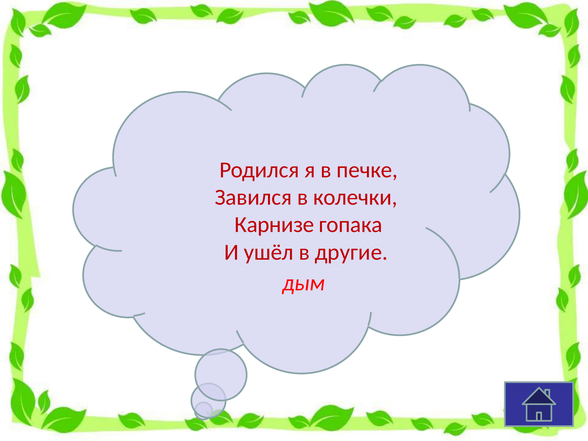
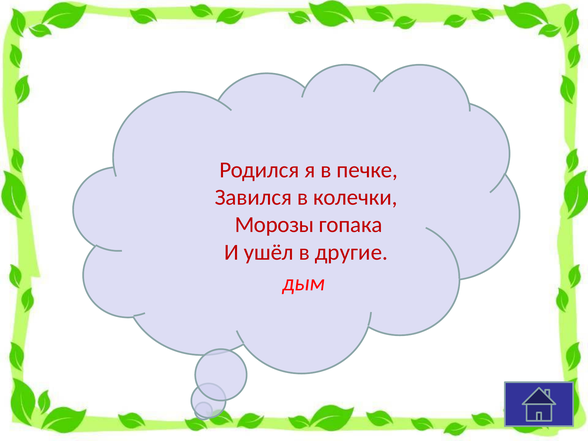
Карнизе: Карнизе -> Морозы (274, 225)
